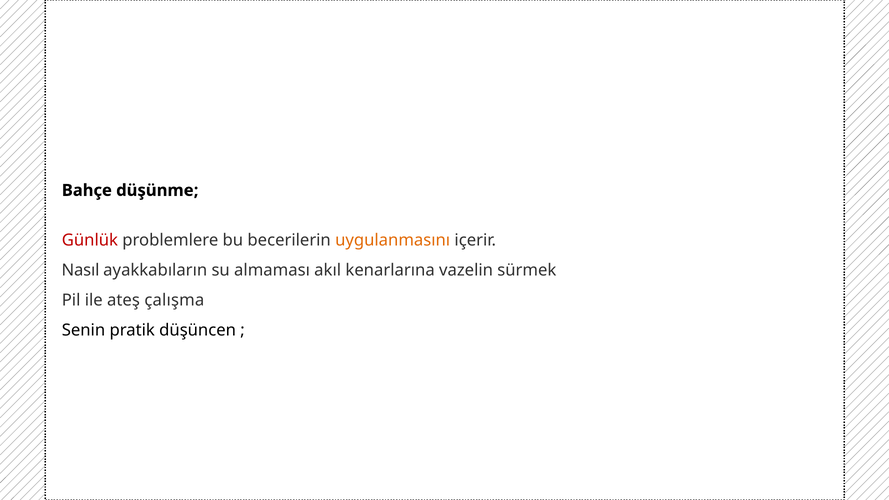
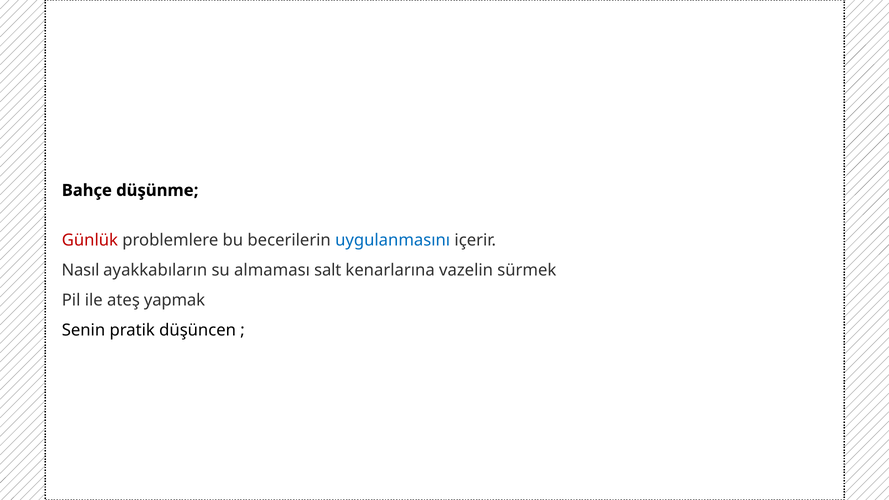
uygulanmasını colour: orange -> blue (393, 240)
akıl: akıl -> salt (328, 270)
çalışma: çalışma -> yapmak (175, 300)
